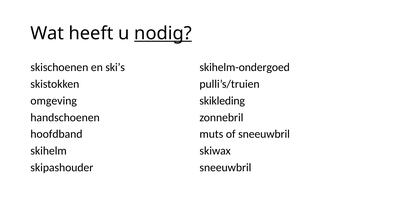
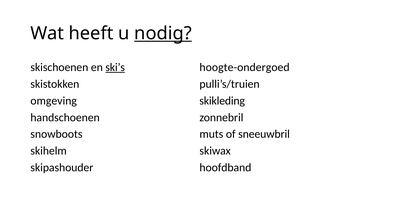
ski’s underline: none -> present (115, 67)
skihelm-ondergoed: skihelm-ondergoed -> hoogte-ondergoed (245, 67)
hoofdband: hoofdband -> snowboots (56, 134)
sneeuwbril: sneeuwbril -> hoofdband (225, 168)
